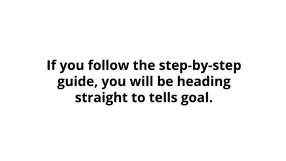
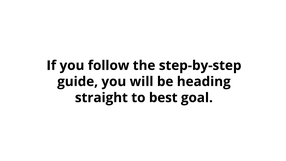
tells: tells -> best (163, 98)
